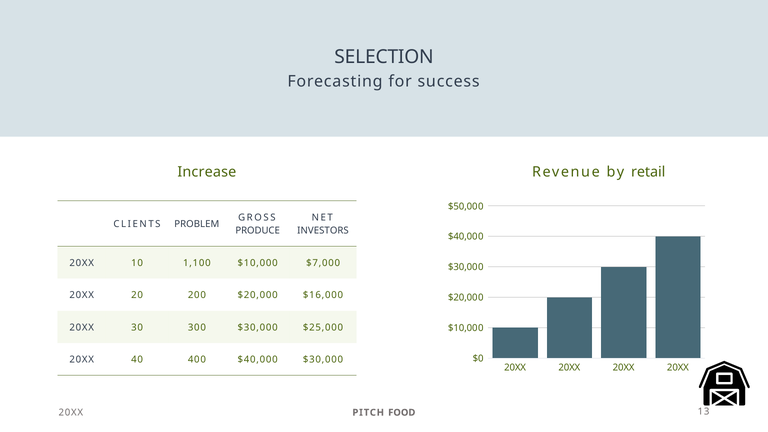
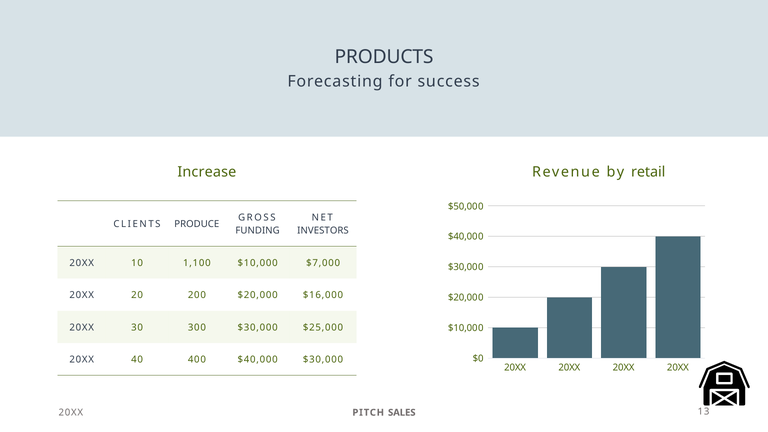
SELECTION: SELECTION -> PRODUCTS (384, 57)
PROBLEM: PROBLEM -> PRODUCE (197, 224)
PRODUCE: PRODUCE -> FUNDING (258, 231)
FOOD: FOOD -> SALES (402, 413)
